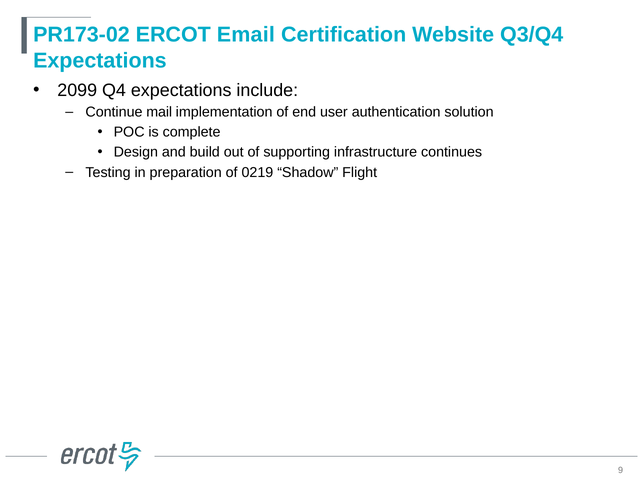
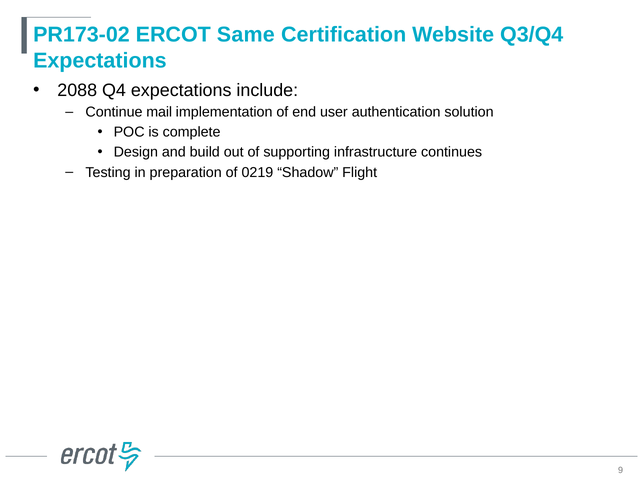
Email: Email -> Same (246, 35)
2099: 2099 -> 2088 (77, 90)
